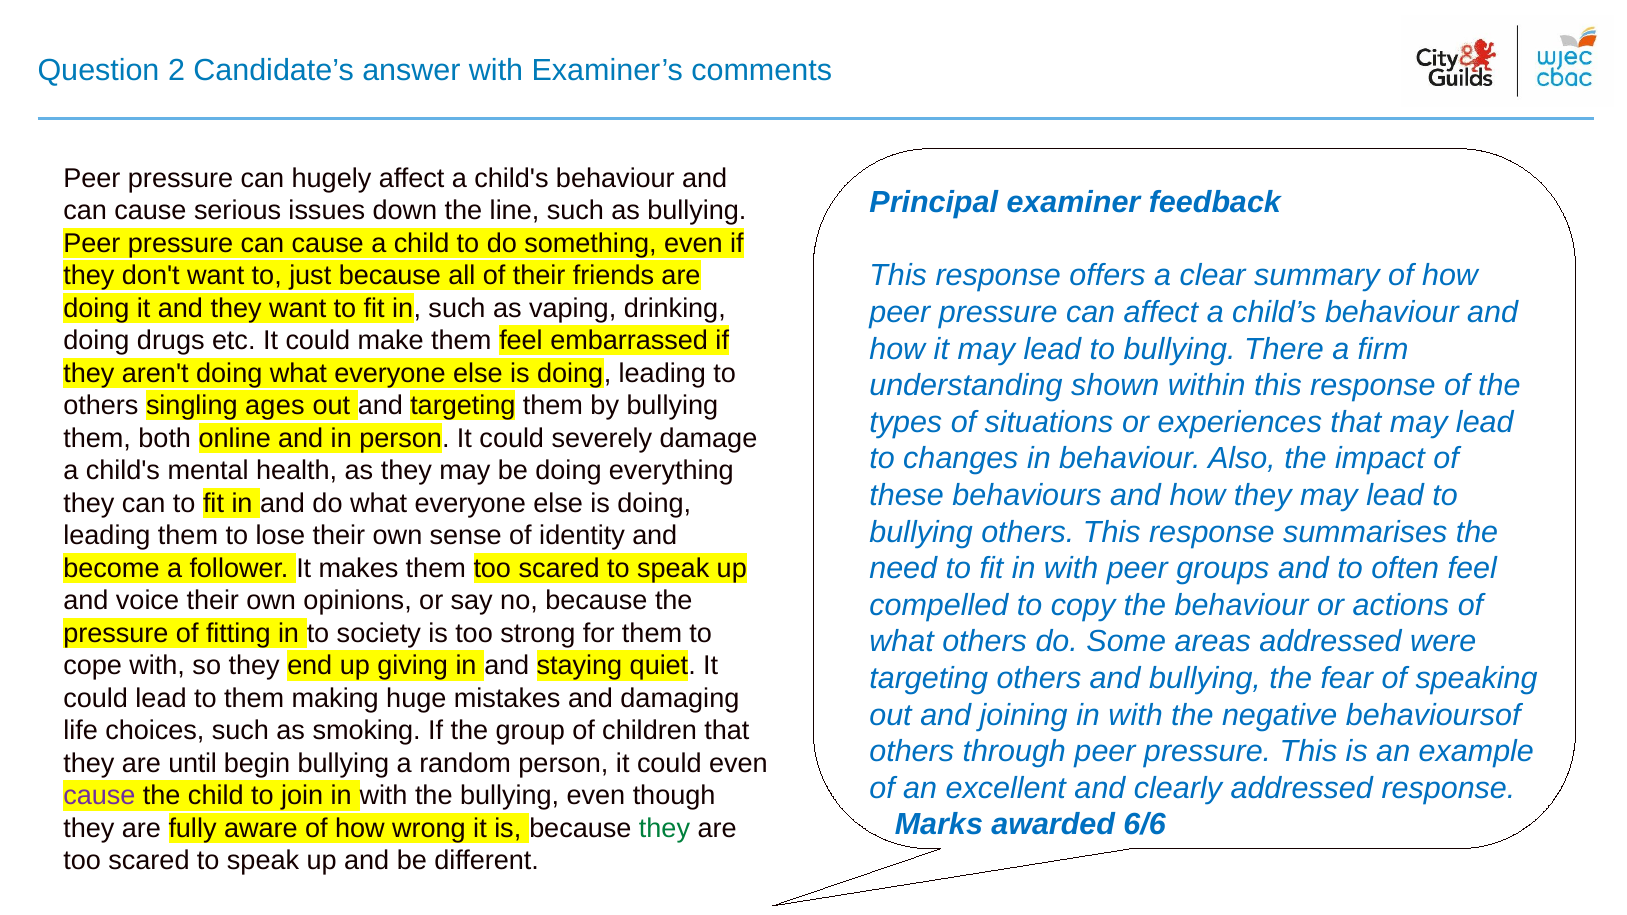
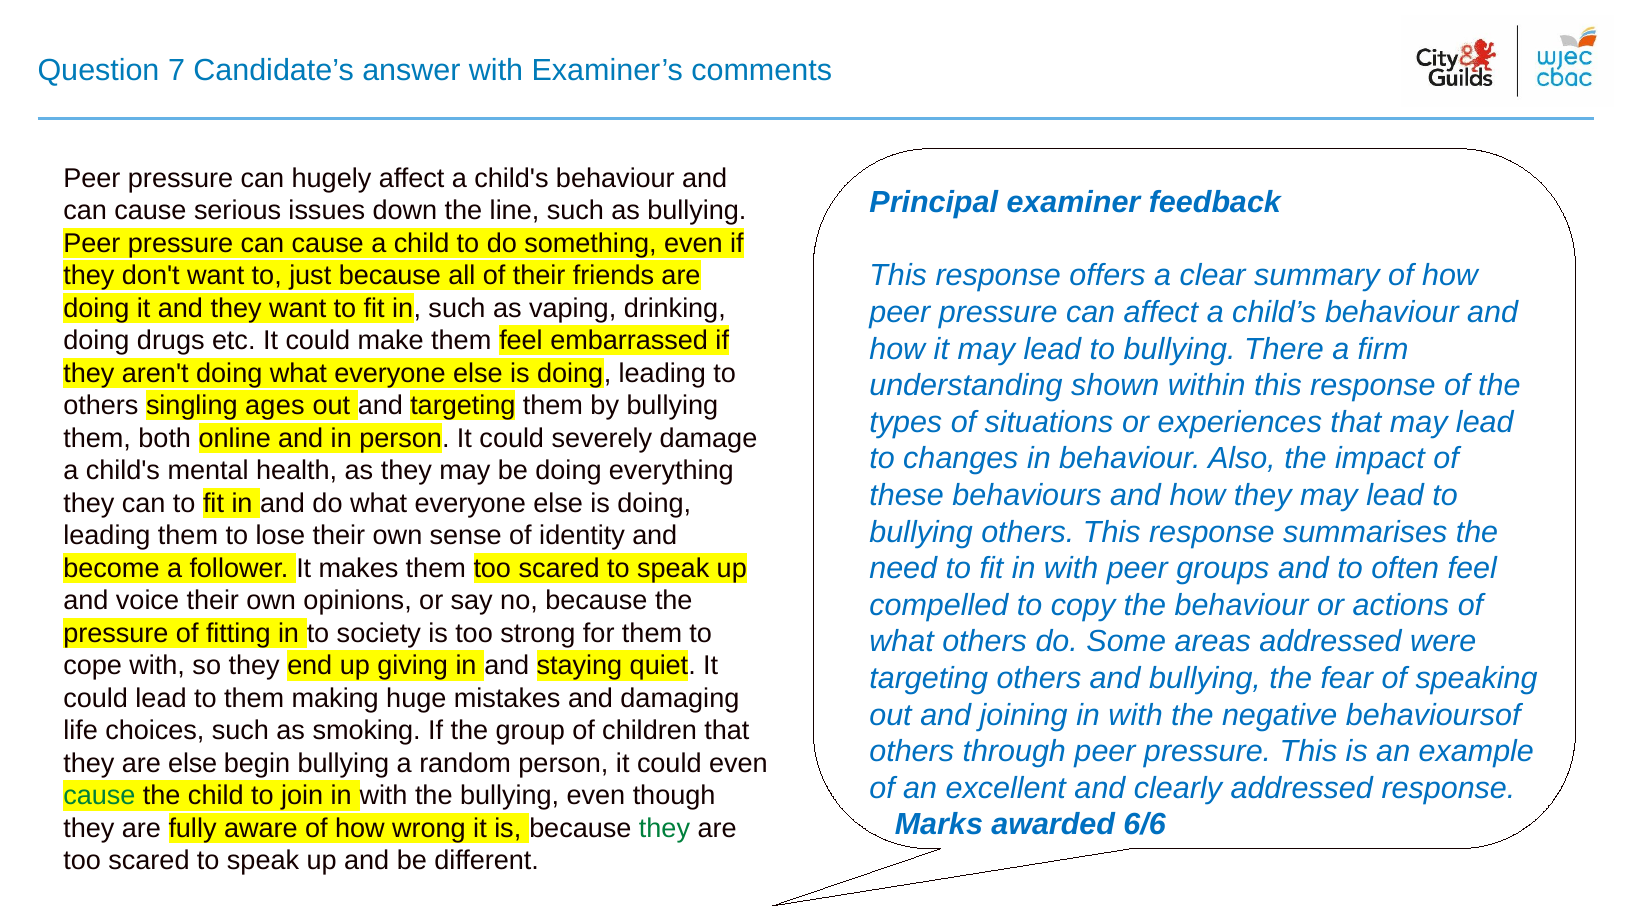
2: 2 -> 7 (177, 71)
are until: until -> else (193, 764)
cause colour: purple -> green (99, 796)
